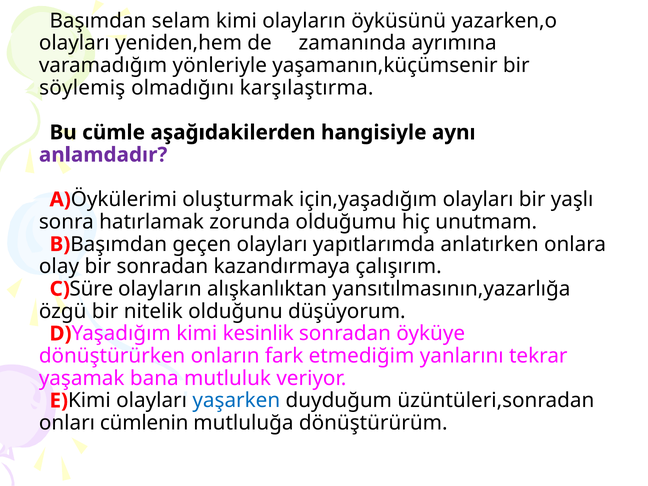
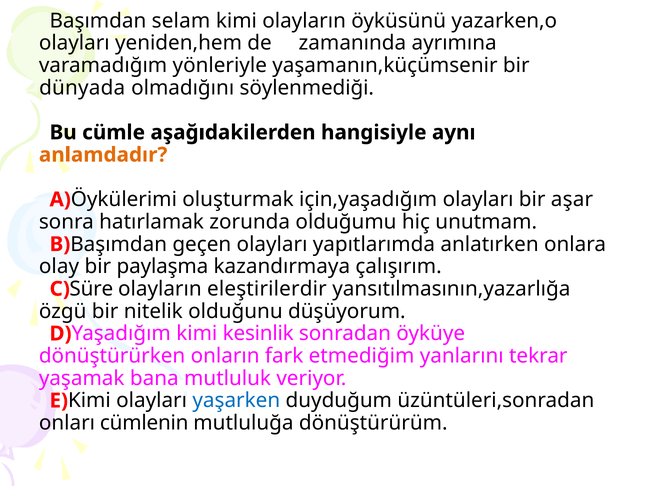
söylemiş: söylemiş -> dünyada (82, 88)
karşılaştırma: karşılaştırma -> söylenmediği (307, 88)
anlamdadır colour: purple -> orange (103, 155)
yaşlı: yaşlı -> aşar (572, 200)
bir sonradan: sonradan -> paylaşma (162, 267)
alışkanlıktan: alışkanlıktan -> eleştirilerdir (267, 289)
